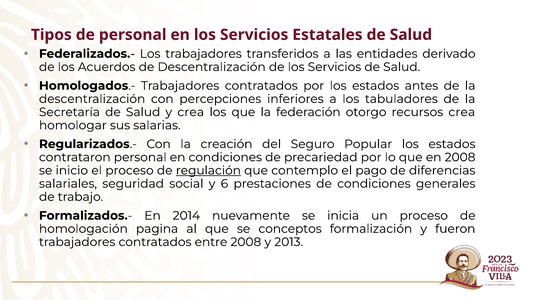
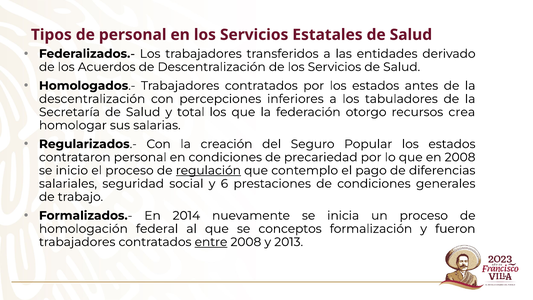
y crea: crea -> total (191, 112)
pagina: pagina -> federal (157, 229)
entre underline: none -> present (211, 242)
